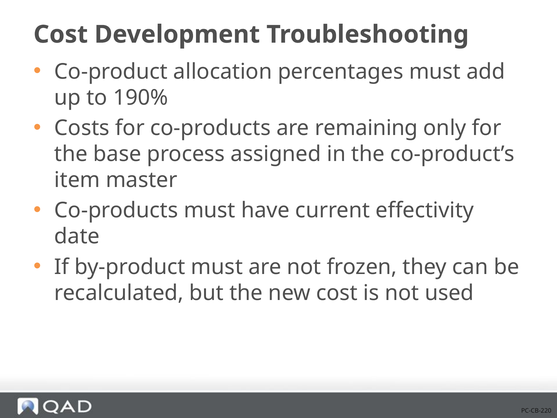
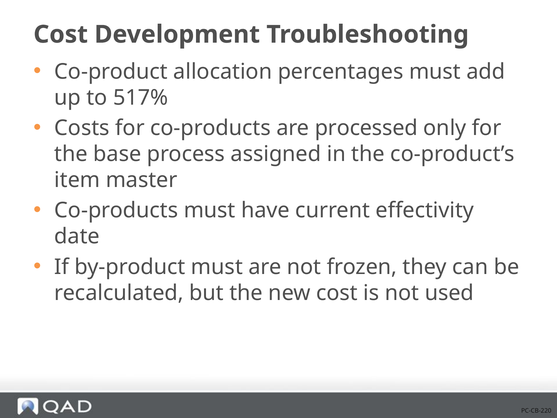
190%: 190% -> 517% (141, 98)
remaining: remaining -> processed (366, 128)
